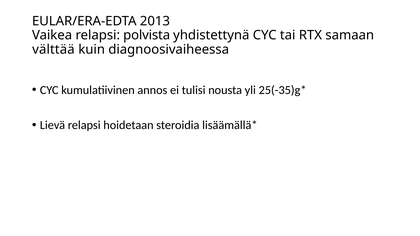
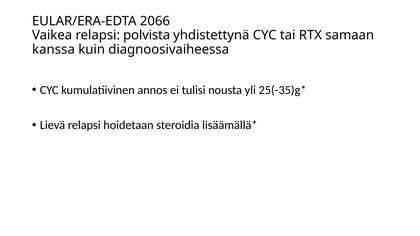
2013: 2013 -> 2066 (155, 21)
välttää: välttää -> kanssa (53, 49)
